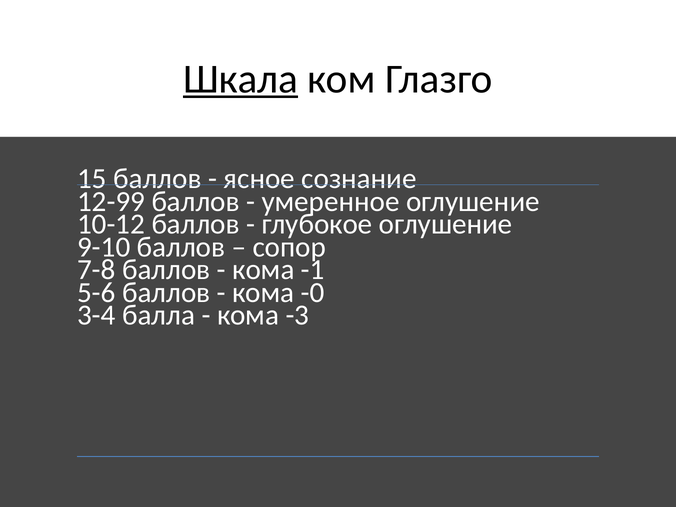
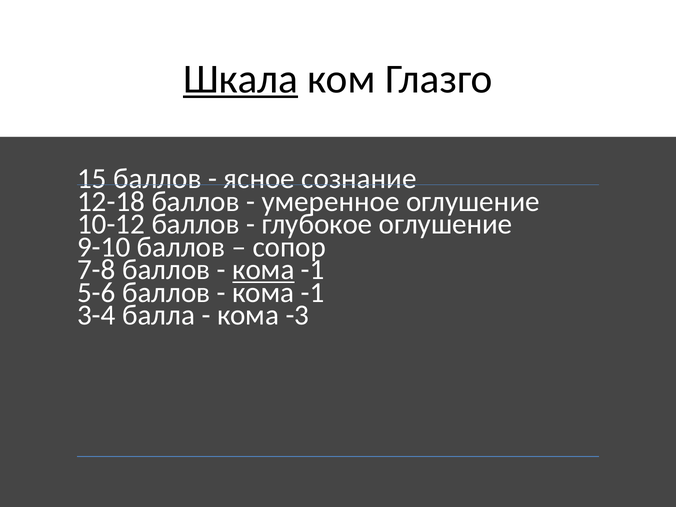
12-99: 12-99 -> 12-18 (111, 202)
кома underline: none -> present (263, 270)
-0: -0 -> -1 (313, 292)
